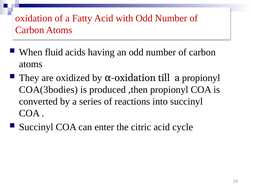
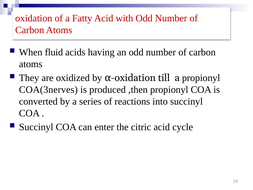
COA(3bodies: COA(3bodies -> COA(3nerves (48, 90)
